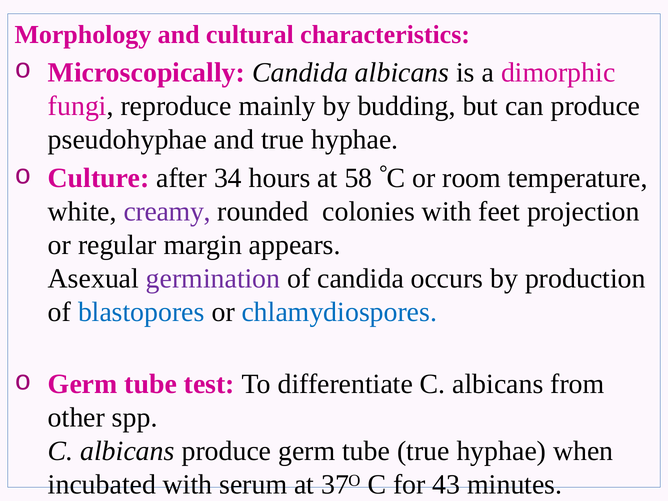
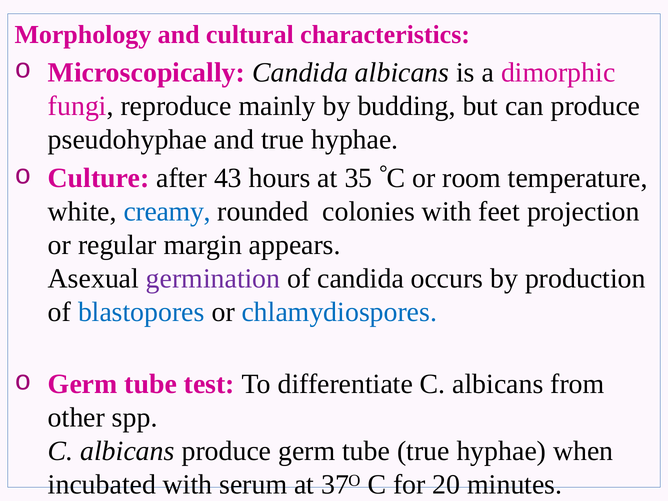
34: 34 -> 43 (228, 178)
58: 58 -> 35 (358, 178)
creamy colour: purple -> blue (167, 212)
43: 43 -> 20 (446, 484)
